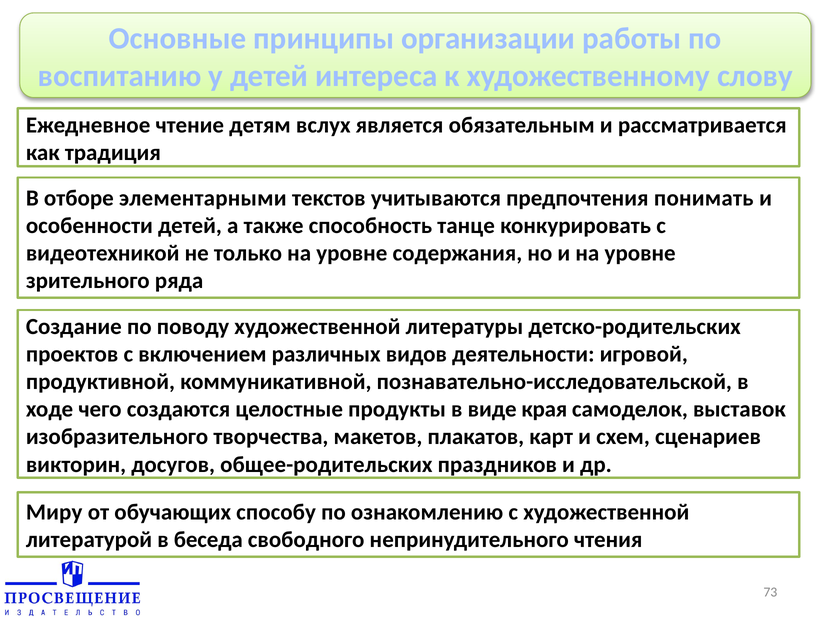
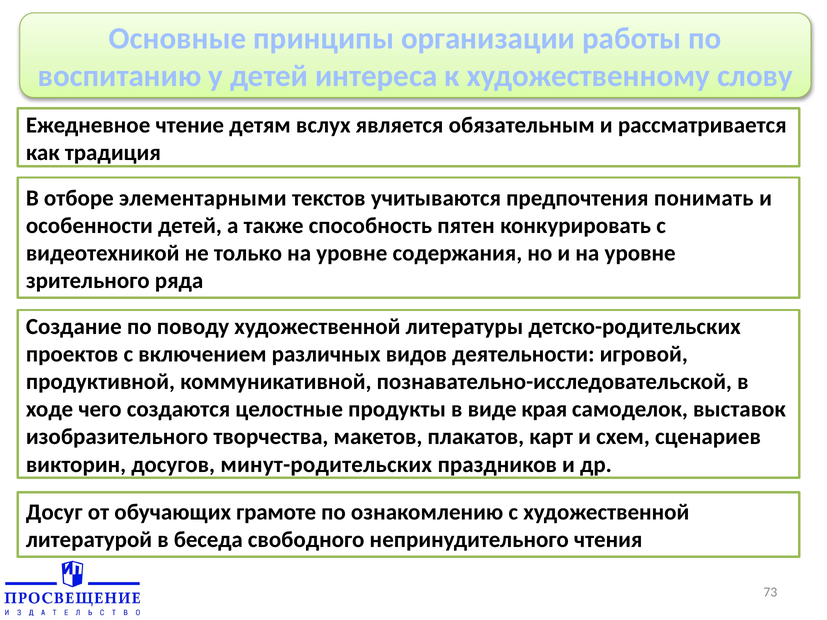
танце: танце -> пятен (466, 226)
общее-родительских: общее-родительских -> минут-родительских (326, 465)
Миру: Миру -> Досуг (54, 513)
способу: способу -> грамоте (276, 513)
